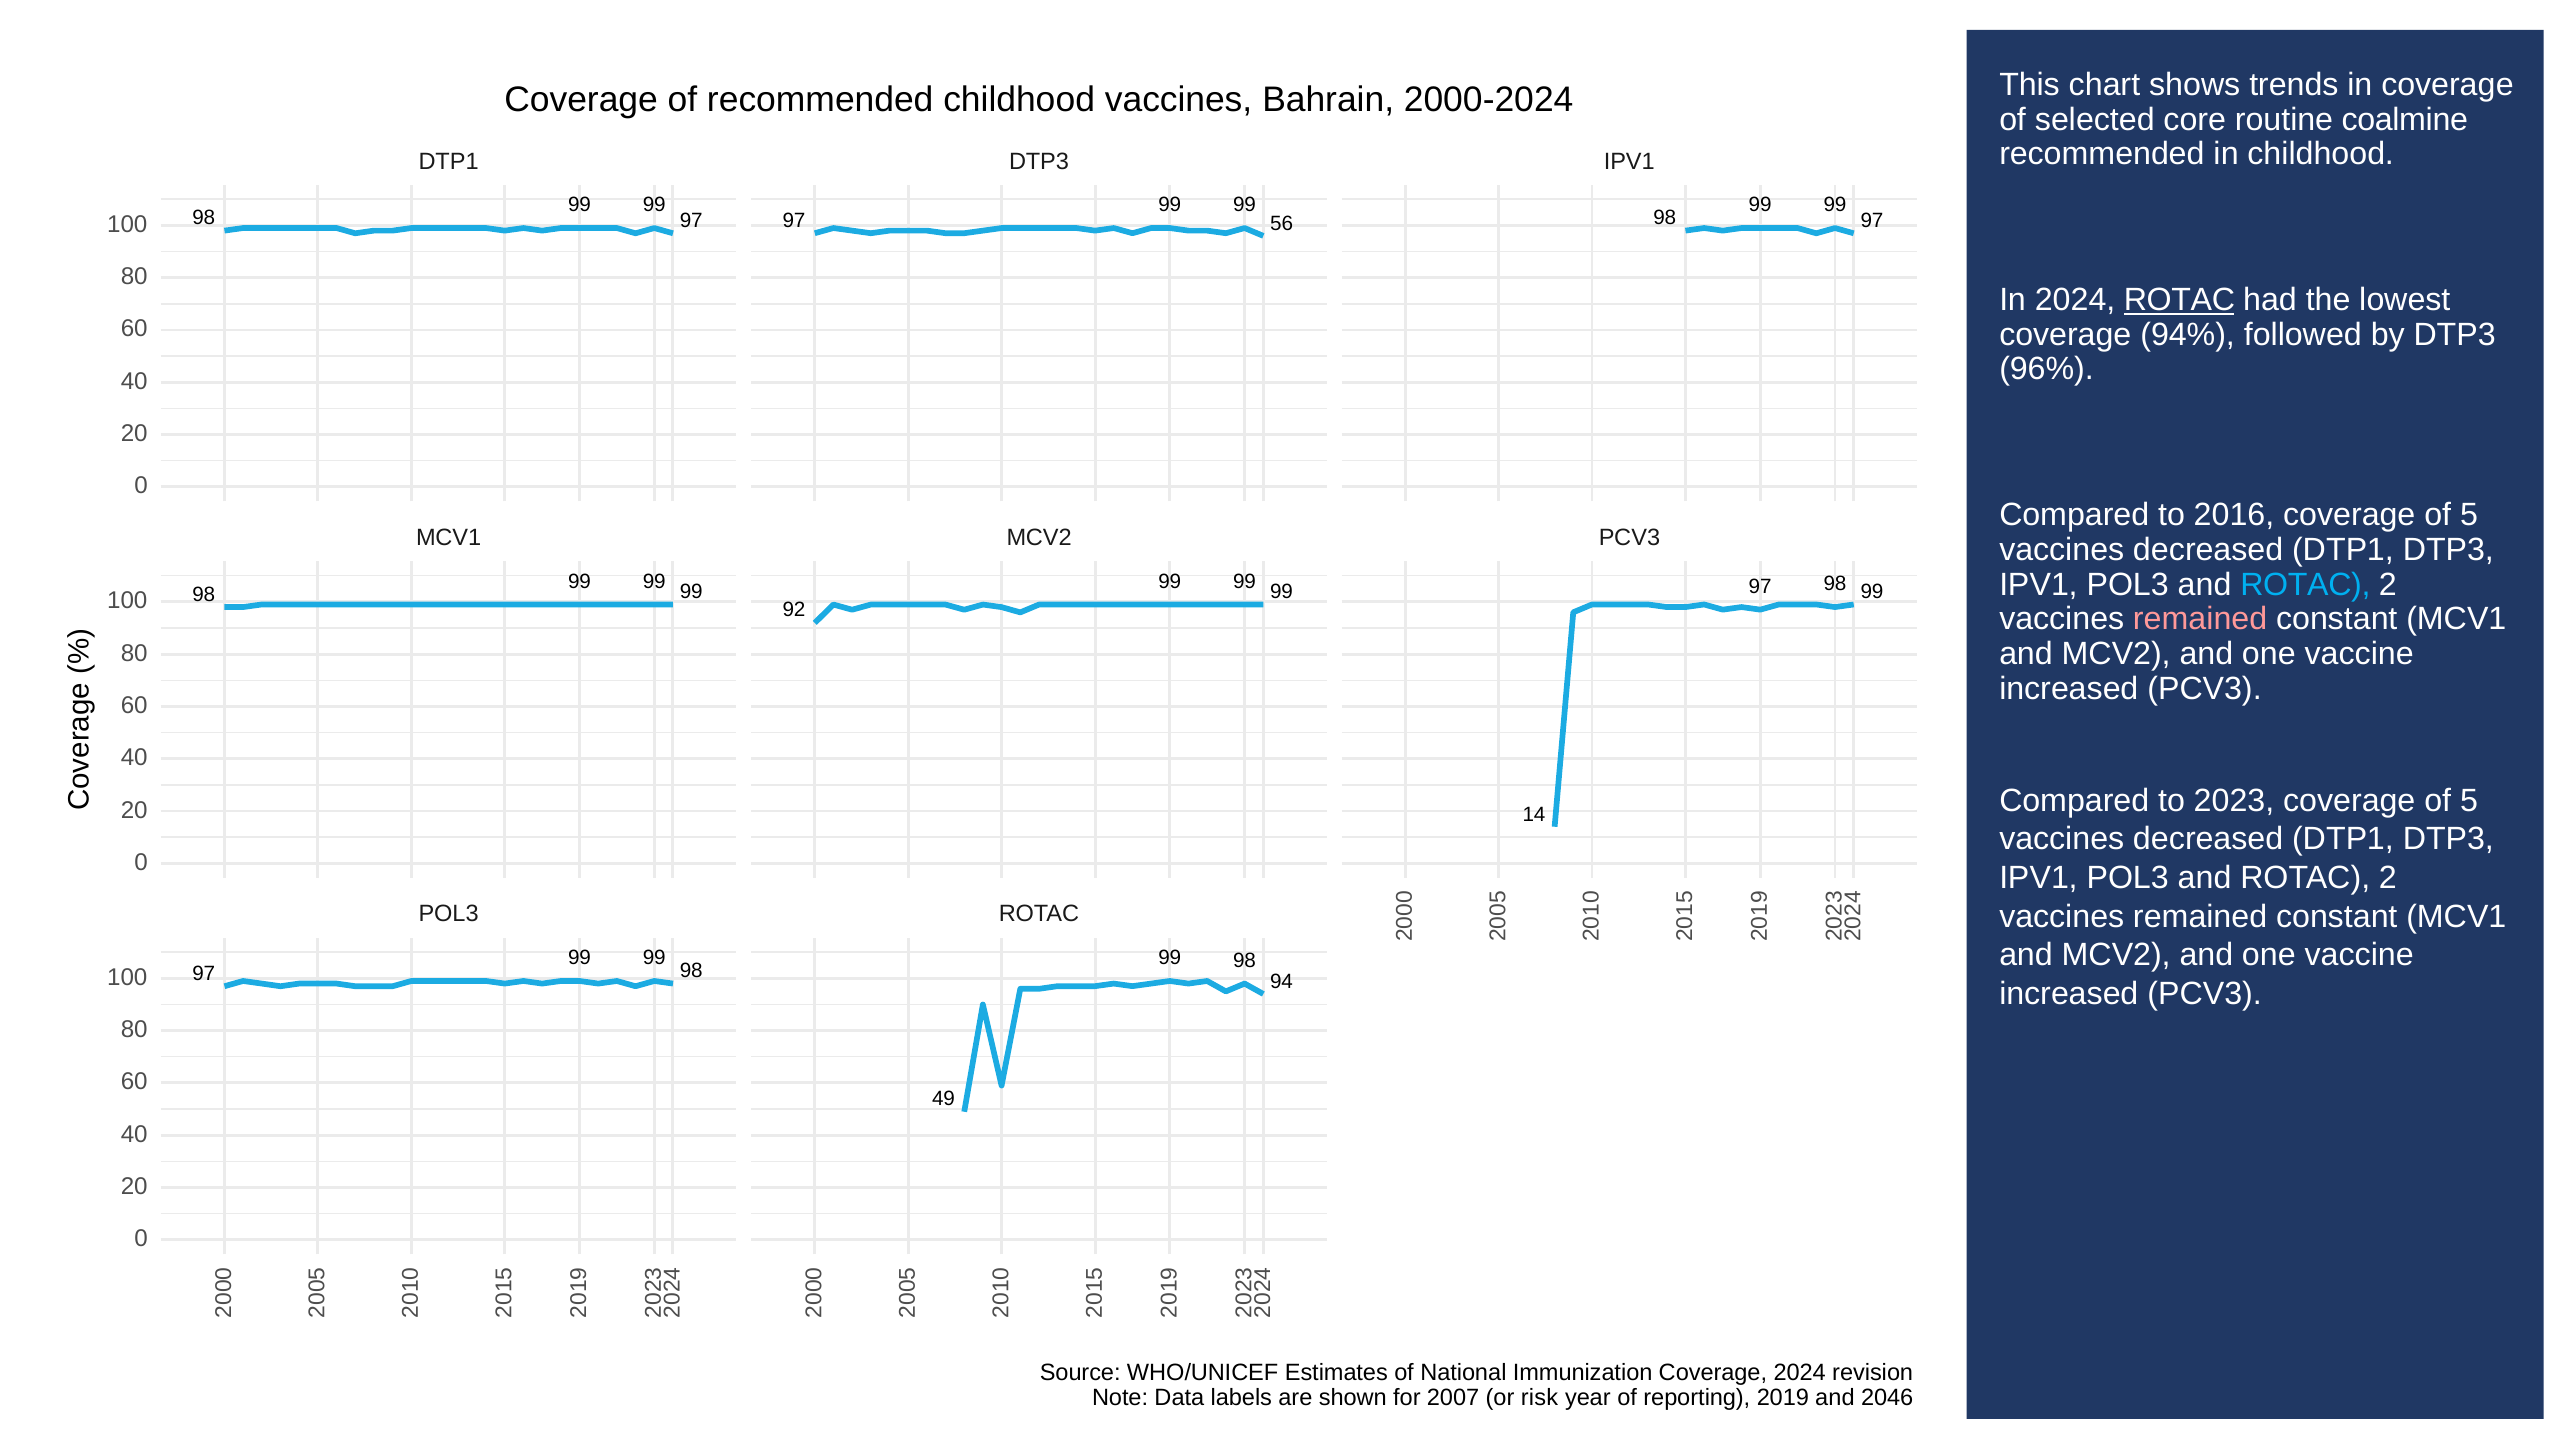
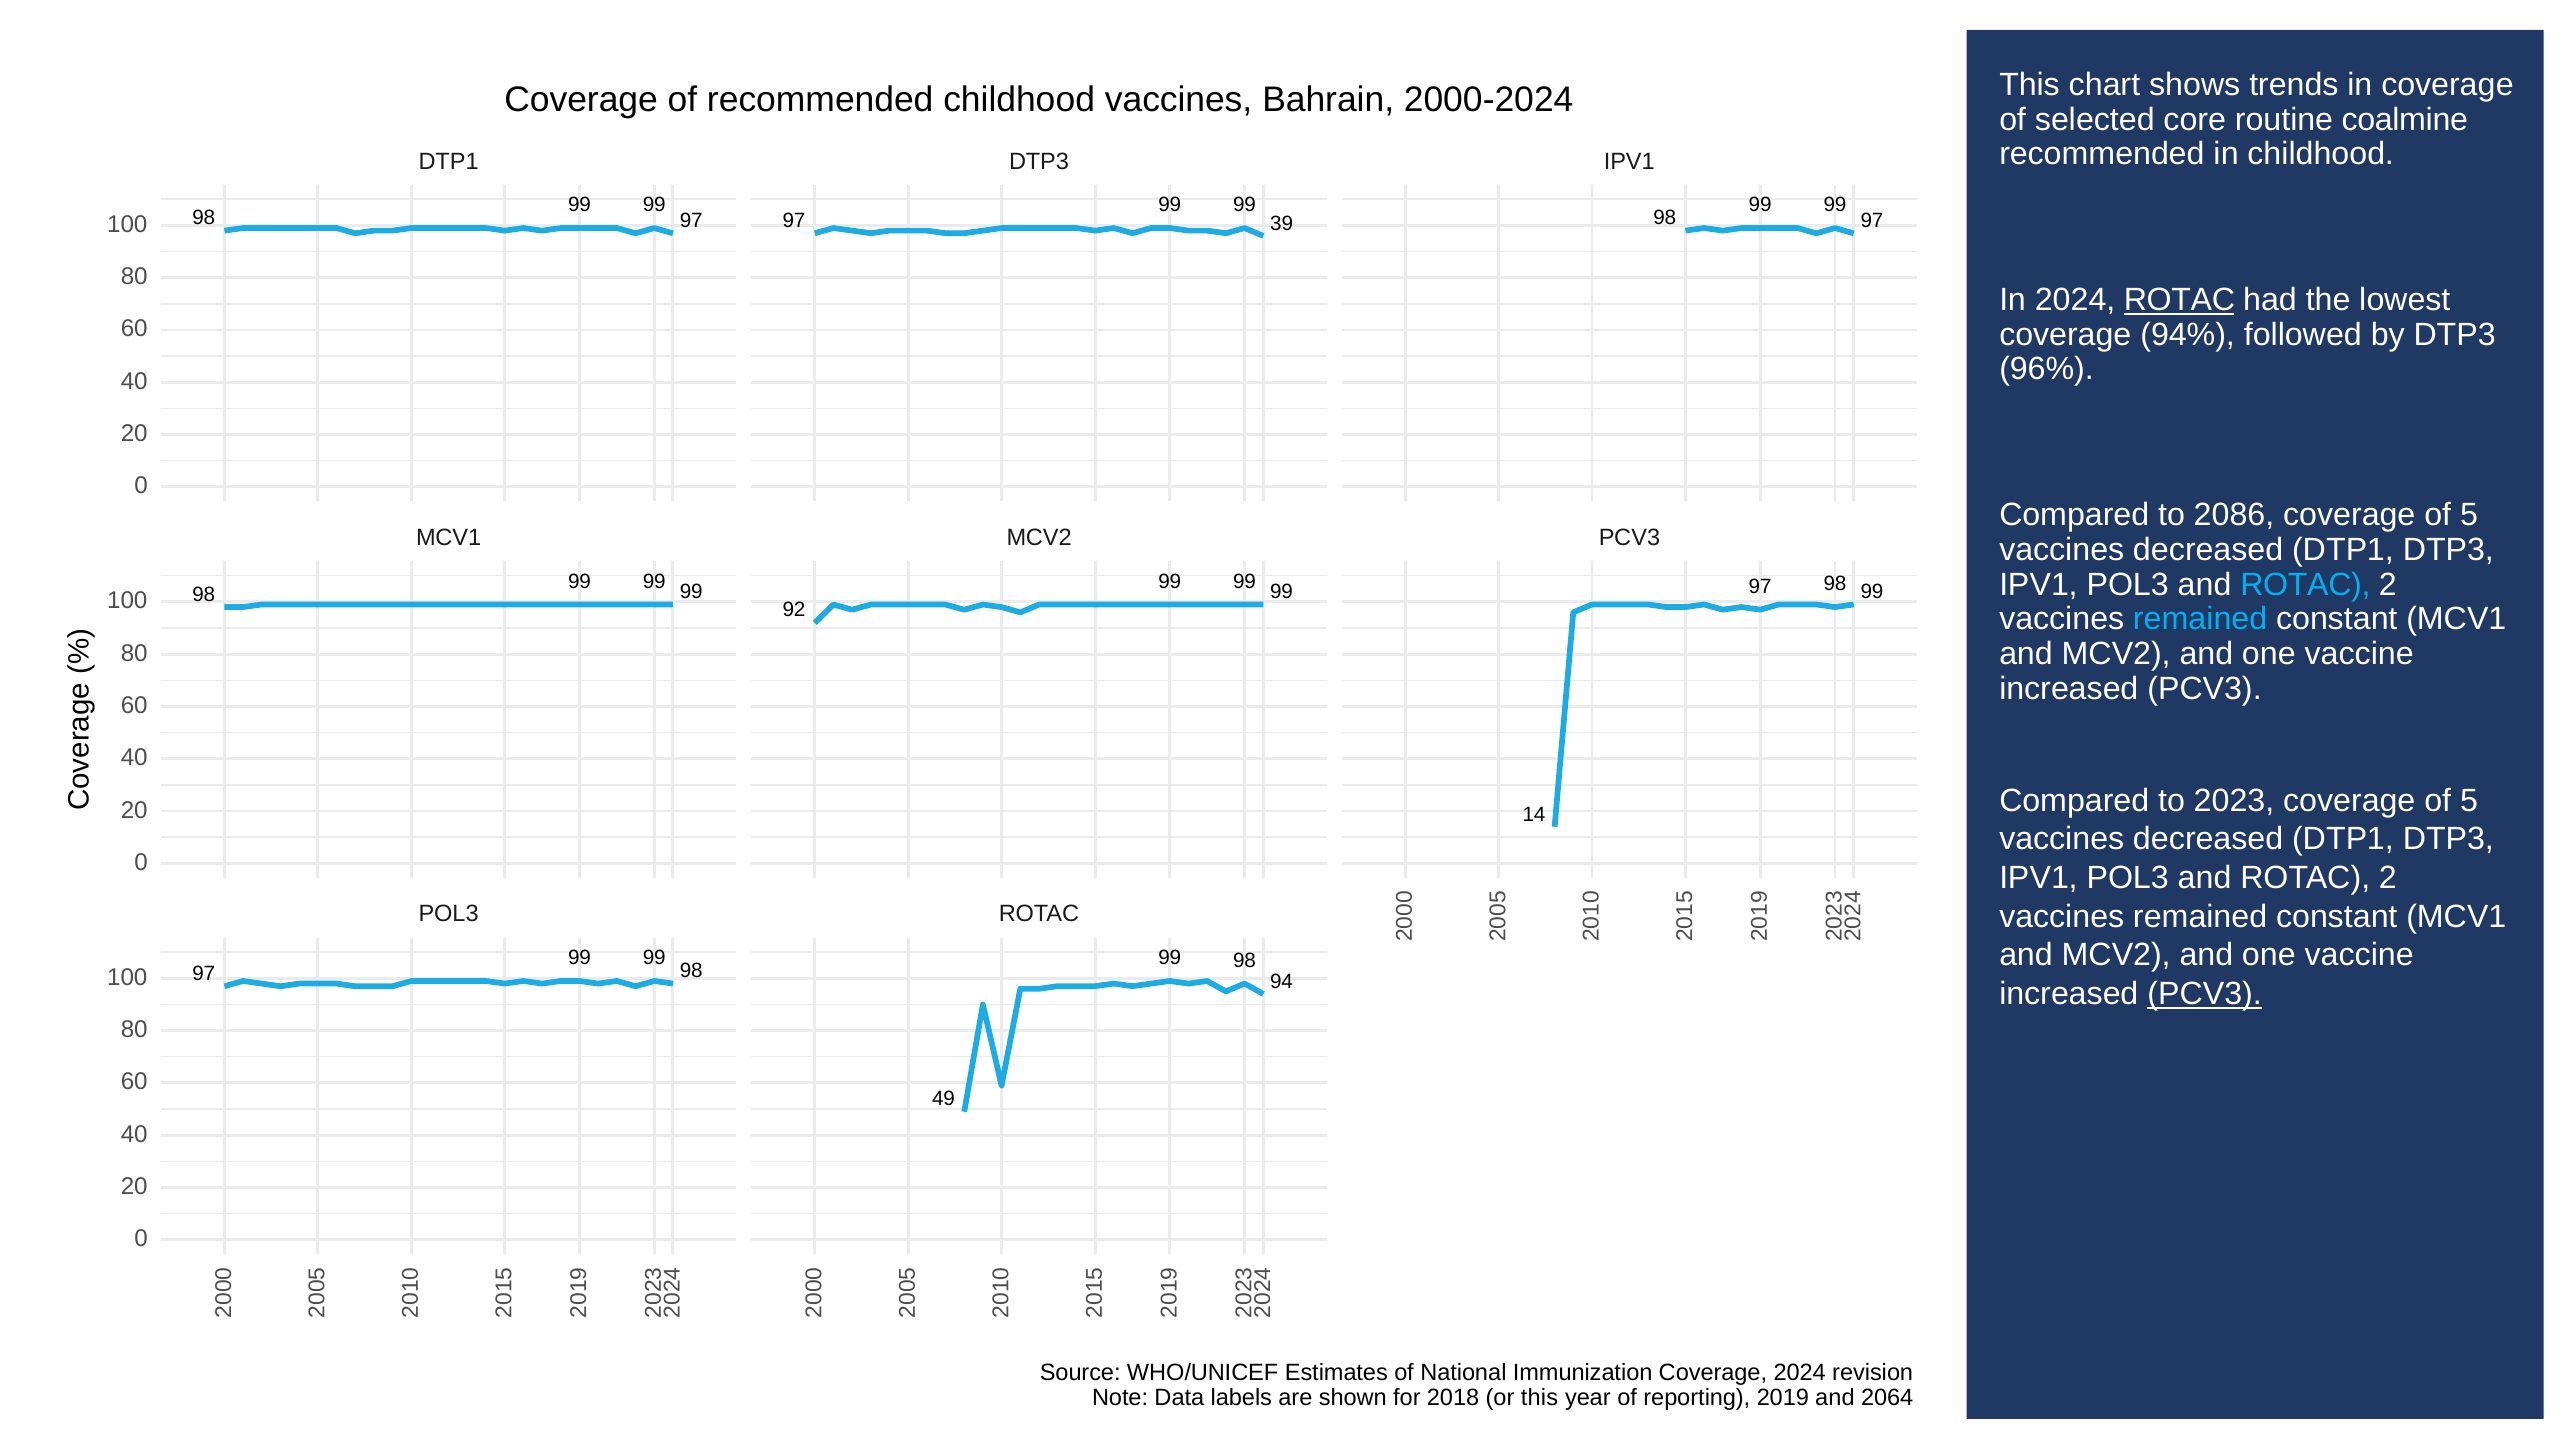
56: 56 -> 39 (1282, 223)
2016: 2016 -> 2086 (2234, 515)
remained colour: pink -> light blue (2200, 619)
PCV3 underline: none -> present (2205, 994)
2007: 2007 -> 2018 (1453, 1398)
or risk: risk -> this (1540, 1398)
2046: 2046 -> 2064 (1887, 1398)
